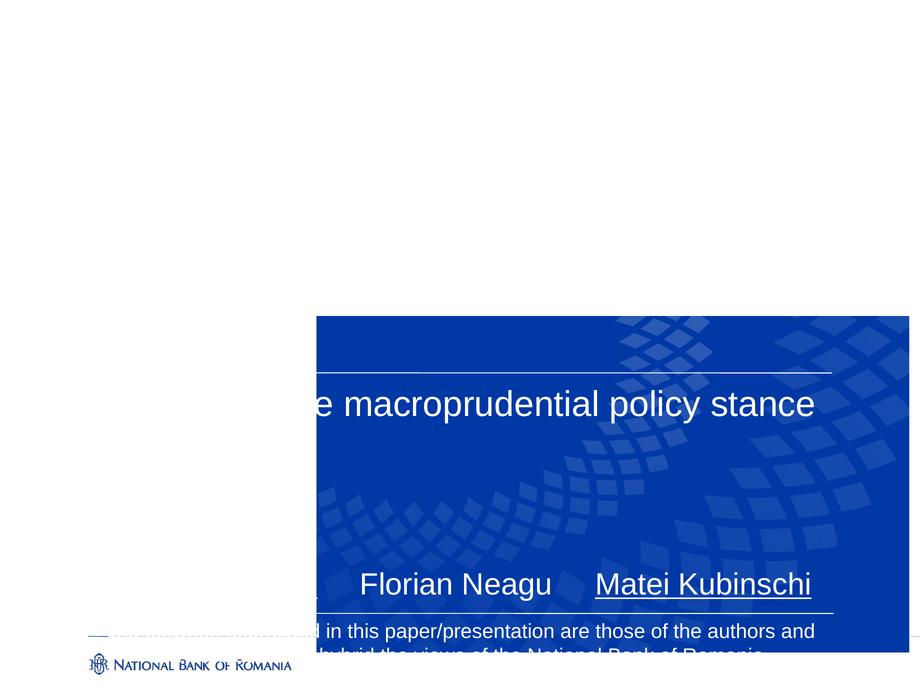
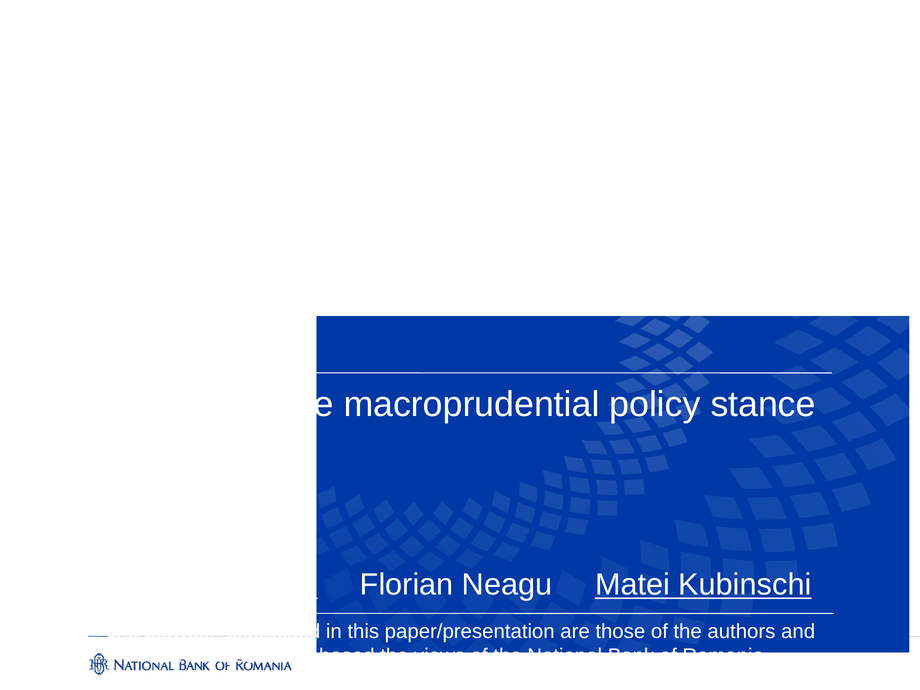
hybrid: hybrid -> based (347, 656)
